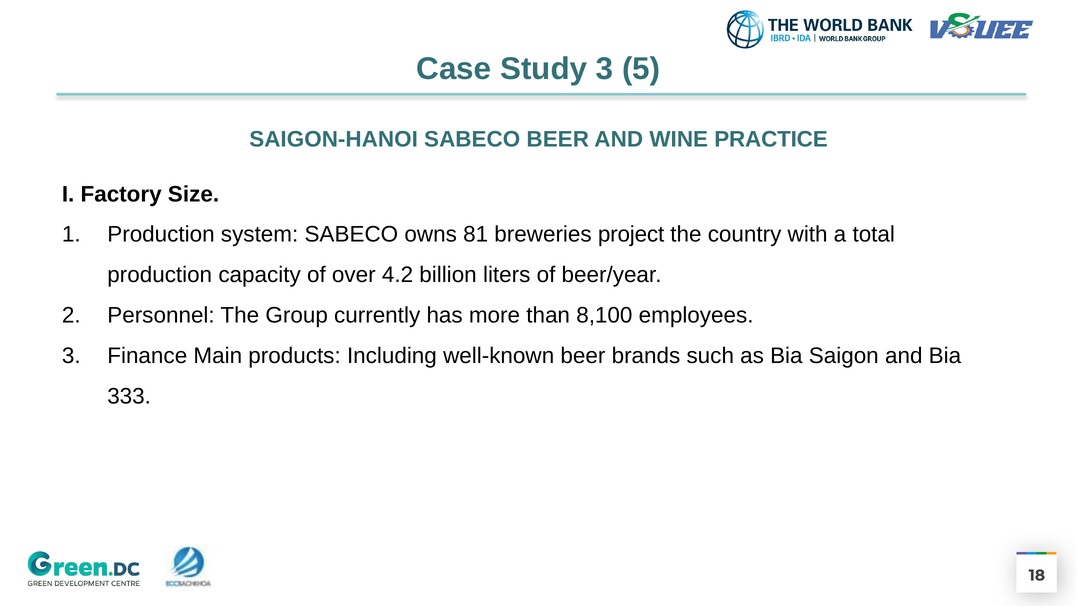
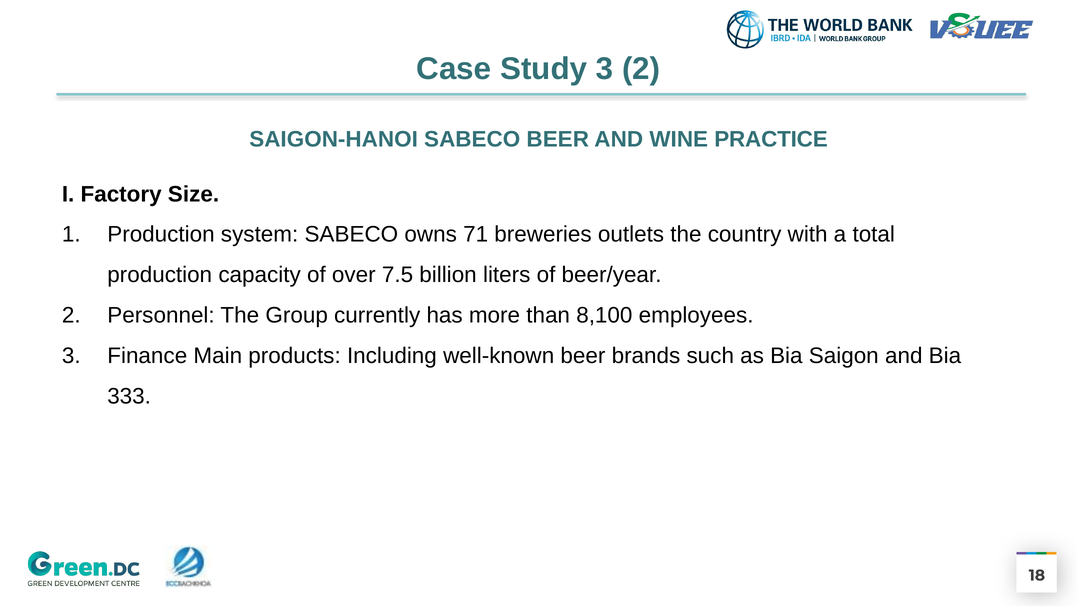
3 5: 5 -> 2 (641, 69)
81: 81 -> 71 (476, 234)
project: project -> outlets (631, 234)
4.2: 4.2 -> 7.5 (398, 275)
